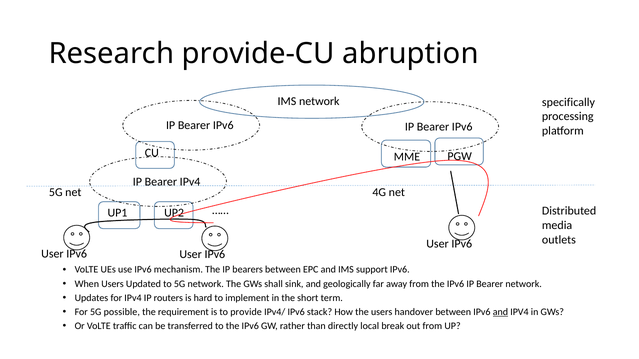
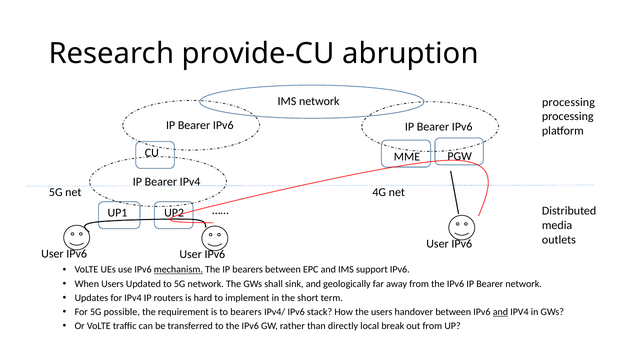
specifically: specifically -> processing (568, 102)
mechanism underline: none -> present (178, 270)
to provide: provide -> bearers (246, 312)
